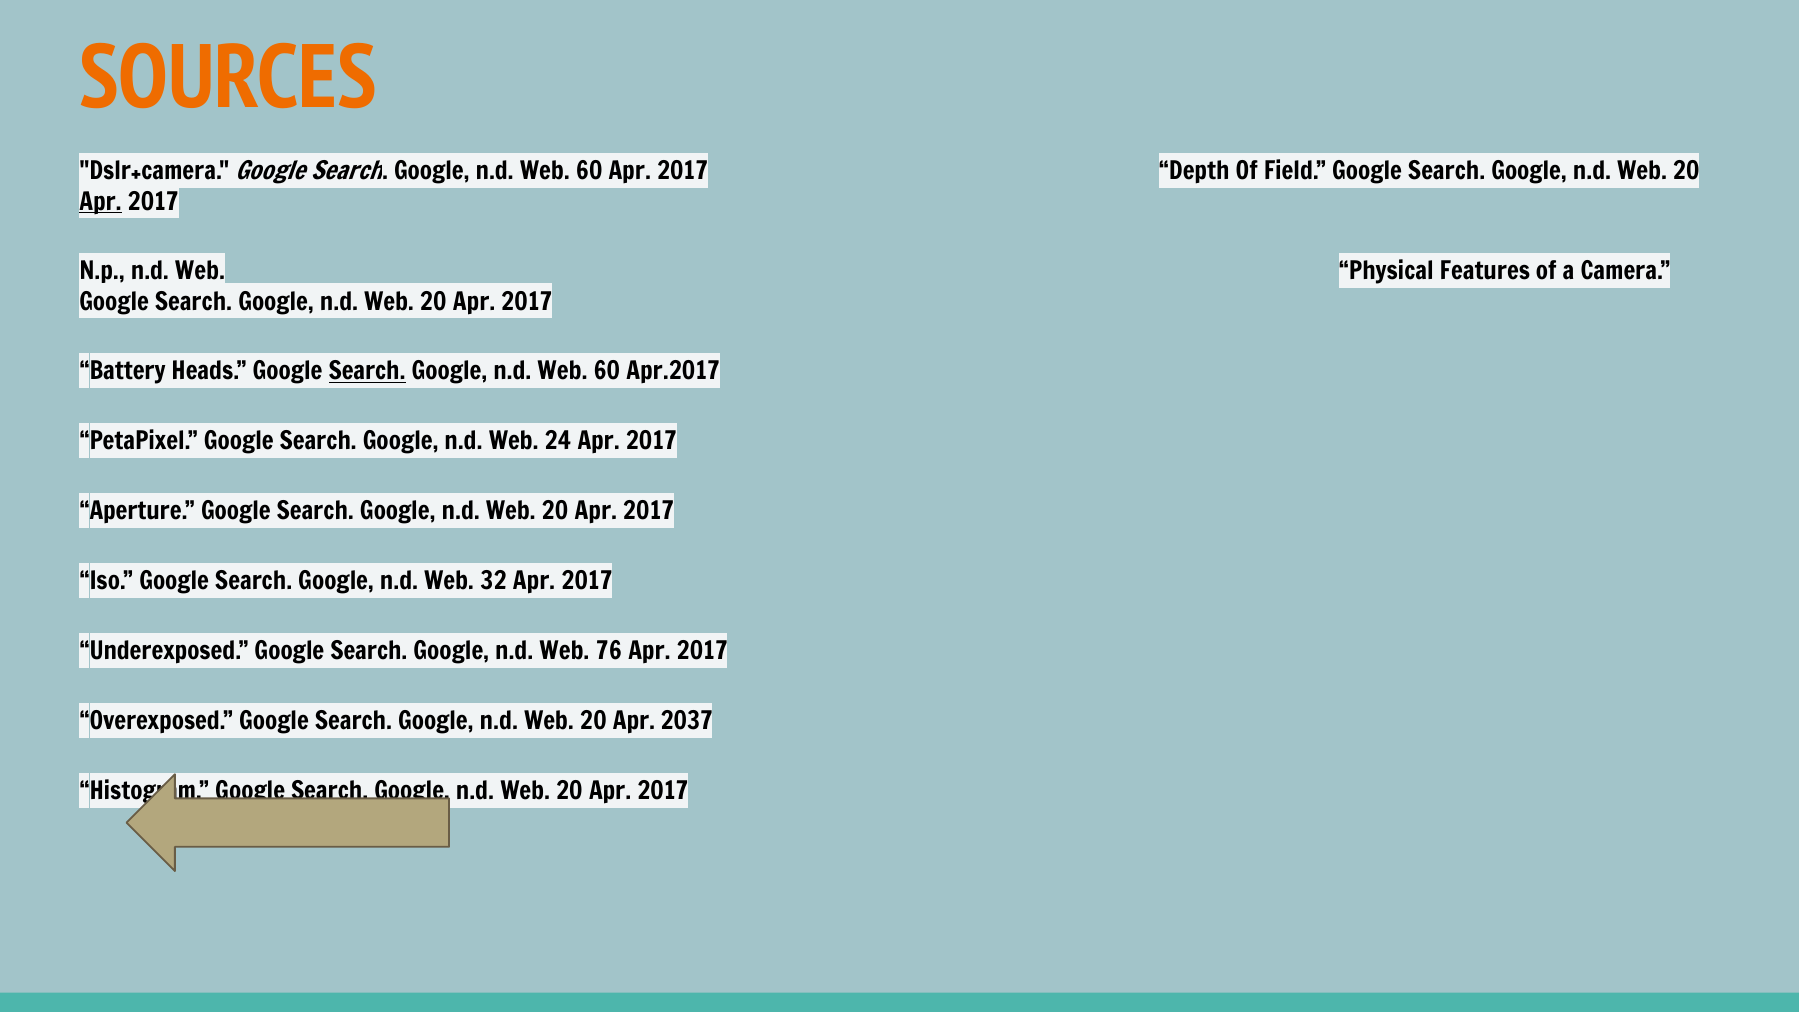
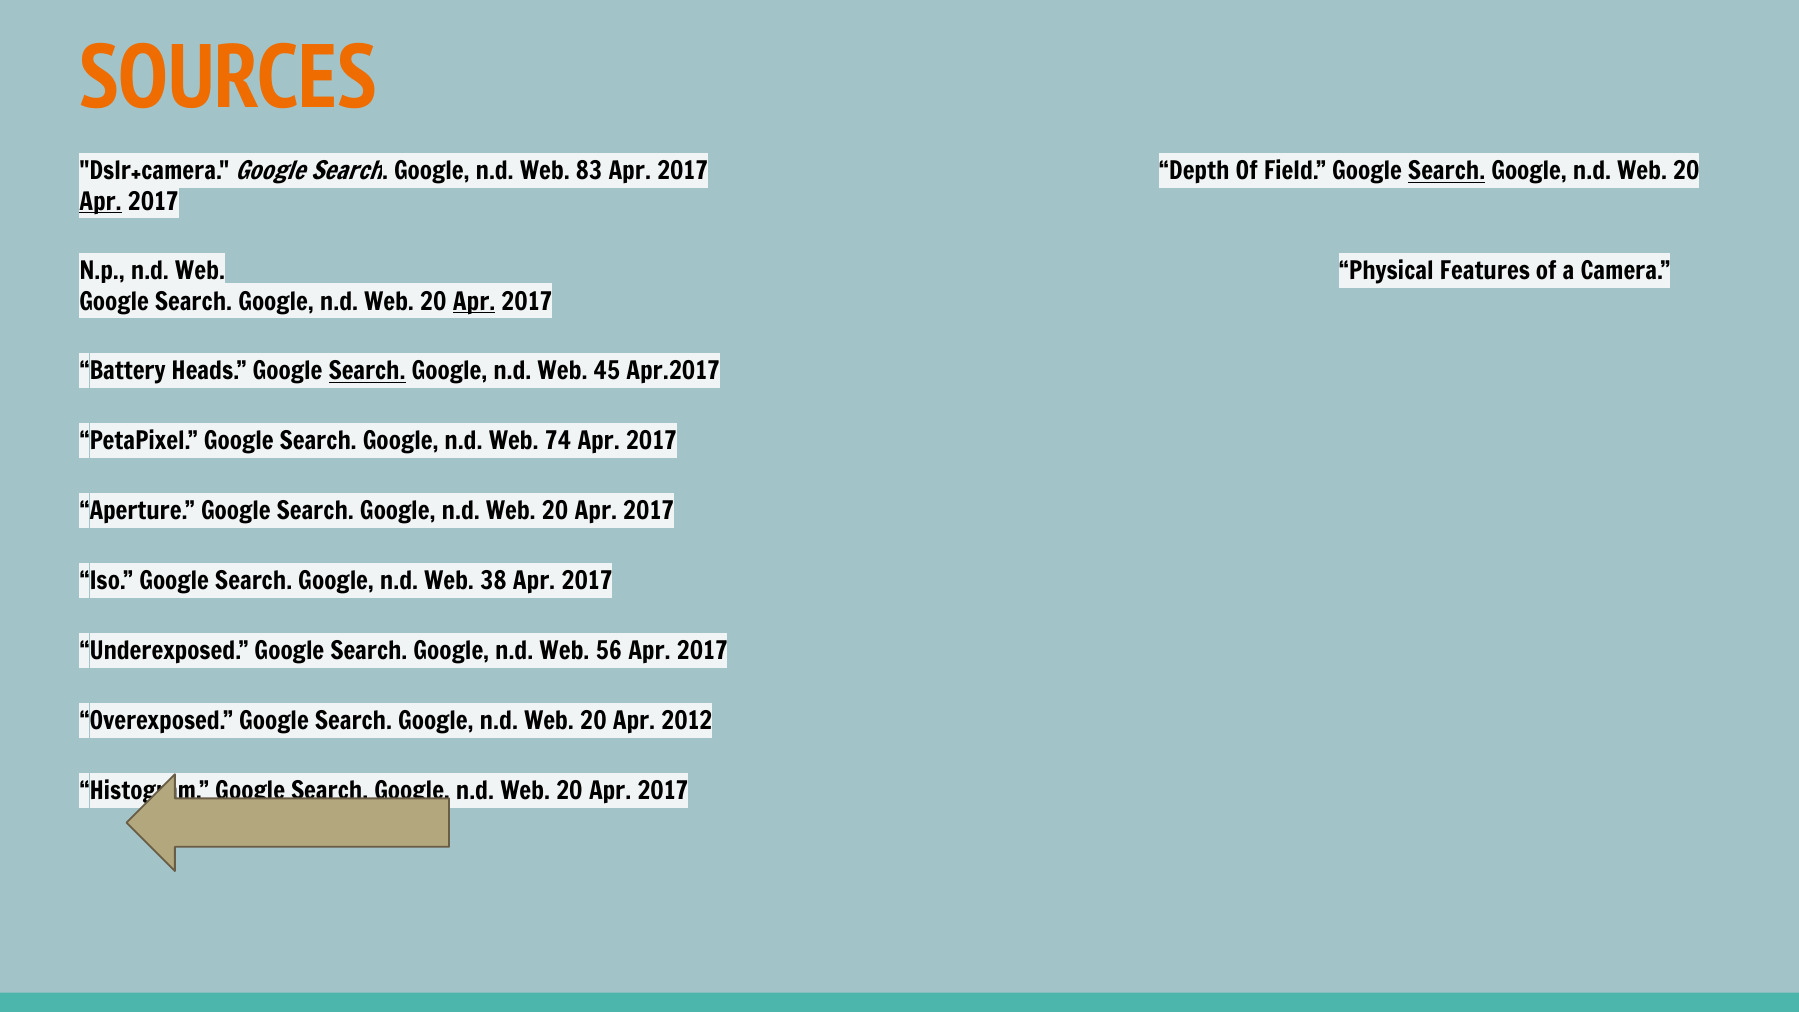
60: 60 -> 83 (589, 172)
Search underline: none -> present (1447, 172)
Apr underline: none -> present (474, 302)
60: 60 -> 45 (607, 372)
24: 24 -> 74 (558, 442)
32: 32 -> 38 (493, 582)
76: 76 -> 56 (609, 652)
2037: 2037 -> 2012 (687, 722)
